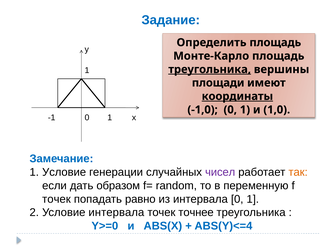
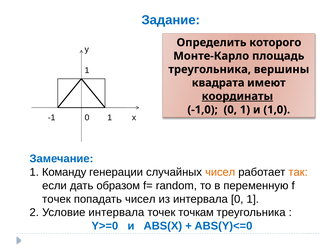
Определить площадь: площадь -> которого (275, 43)
треугольника underline: present -> none (210, 69)
площади: площади -> квадрата (218, 83)
1 Условие: Условие -> Команду (64, 172)
чисел colour: purple -> orange (220, 172)
попадать равно: равно -> чисел (140, 199)
точнее: точнее -> точкам (196, 213)
ABS(Y)<=4: ABS(Y)<=4 -> ABS(Y)<=0 (223, 226)
